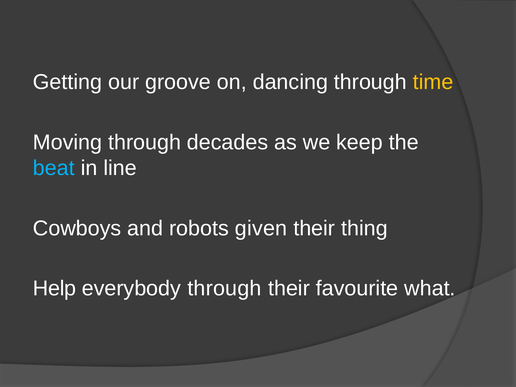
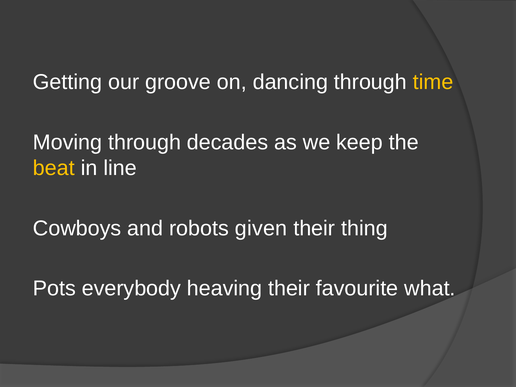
beat colour: light blue -> yellow (54, 168)
Help: Help -> Pots (54, 289)
everybody through: through -> heaving (225, 289)
